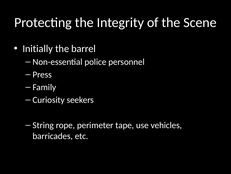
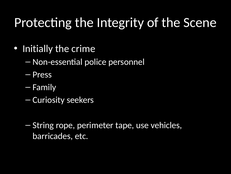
barrel: barrel -> crime (83, 48)
